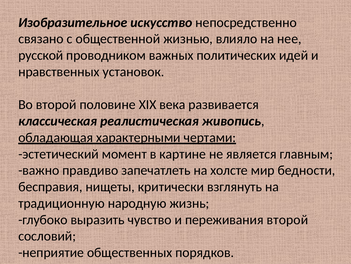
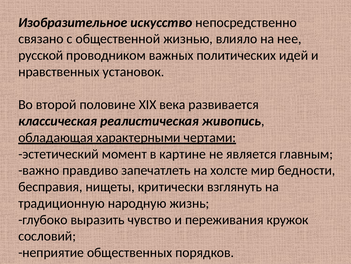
переживания второй: второй -> кружок (288, 219)
